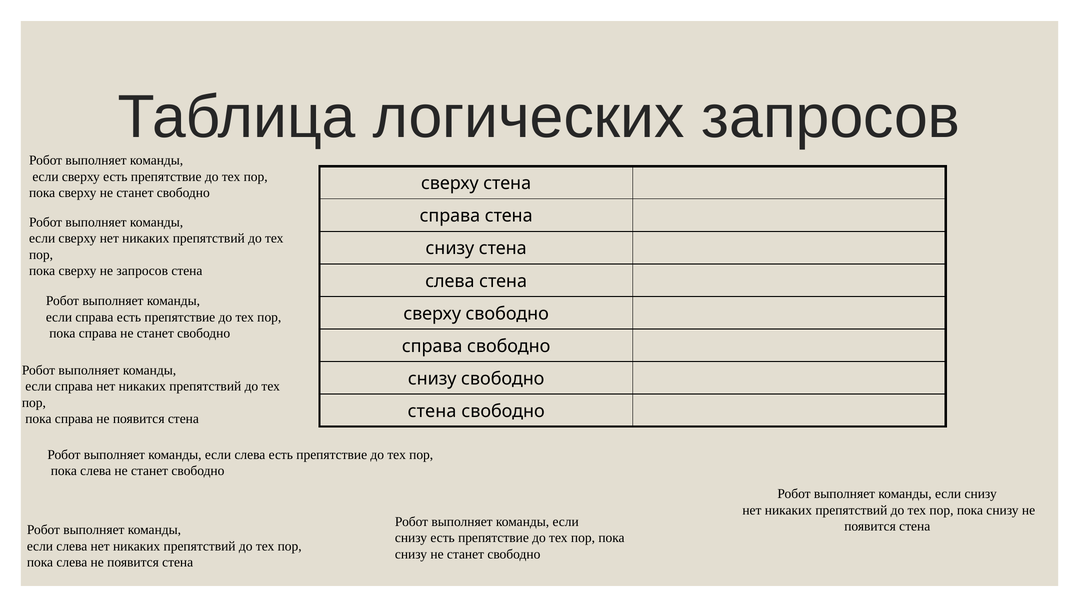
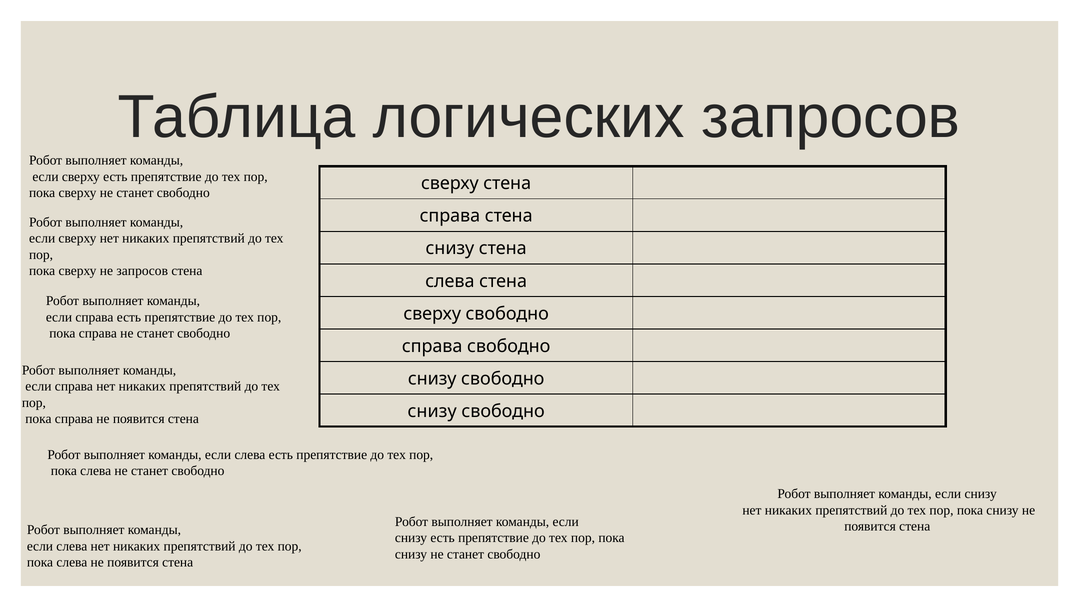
стена: стена -> снизу (432, 411)
